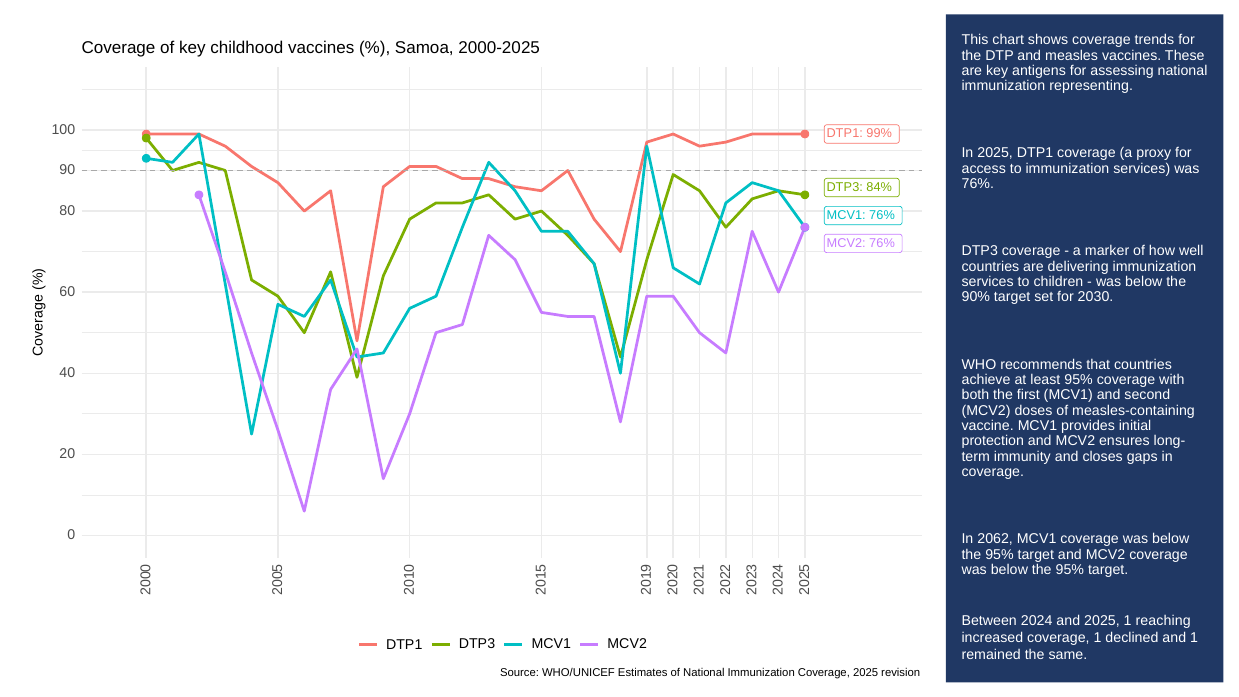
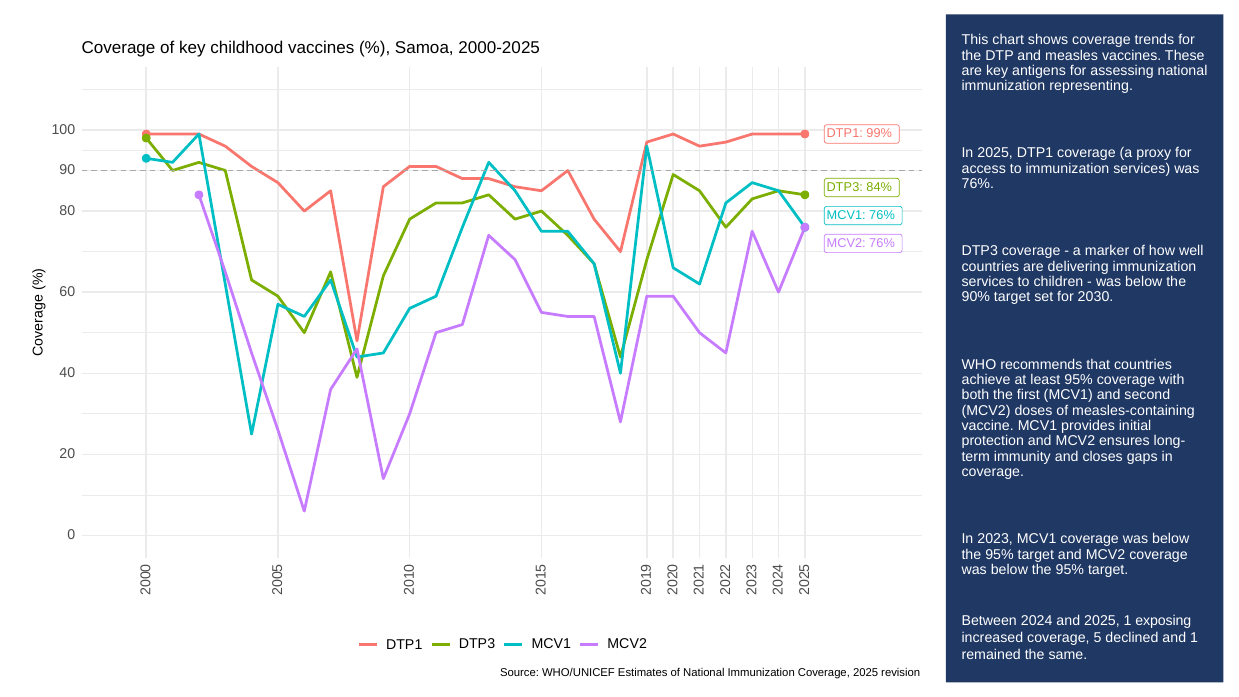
2062: 2062 -> 2023 (995, 539)
reaching: reaching -> exposing (1163, 620)
coverage 1: 1 -> 5 (1098, 638)
